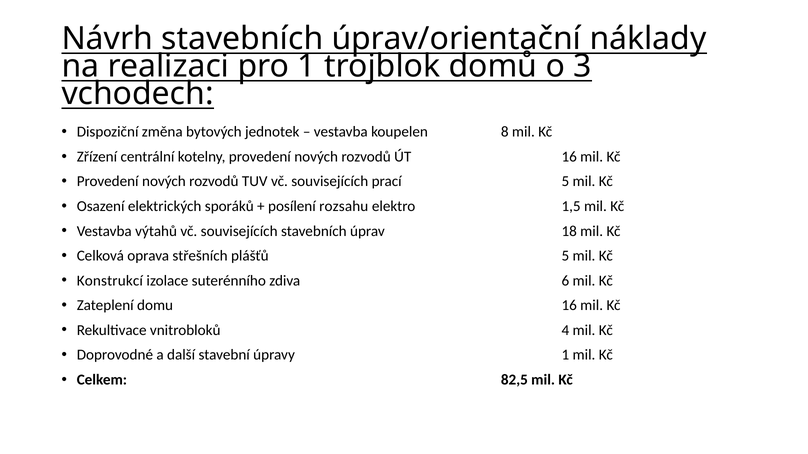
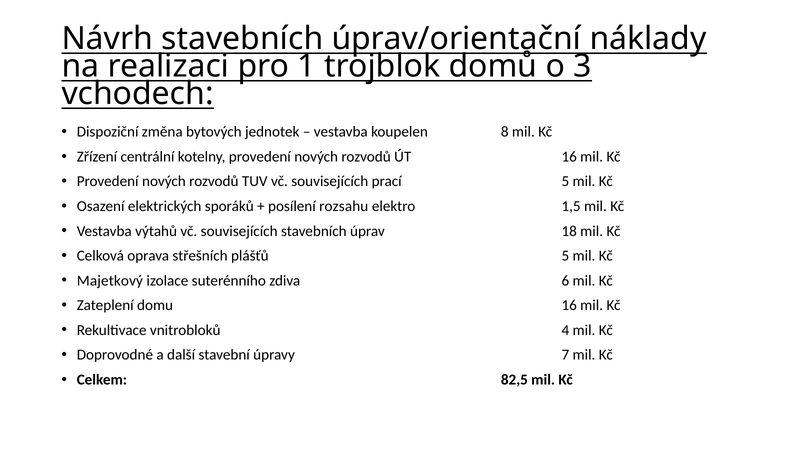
Konstrukcí: Konstrukcí -> Majetkový (110, 281)
úpravy 1: 1 -> 7 (565, 355)
